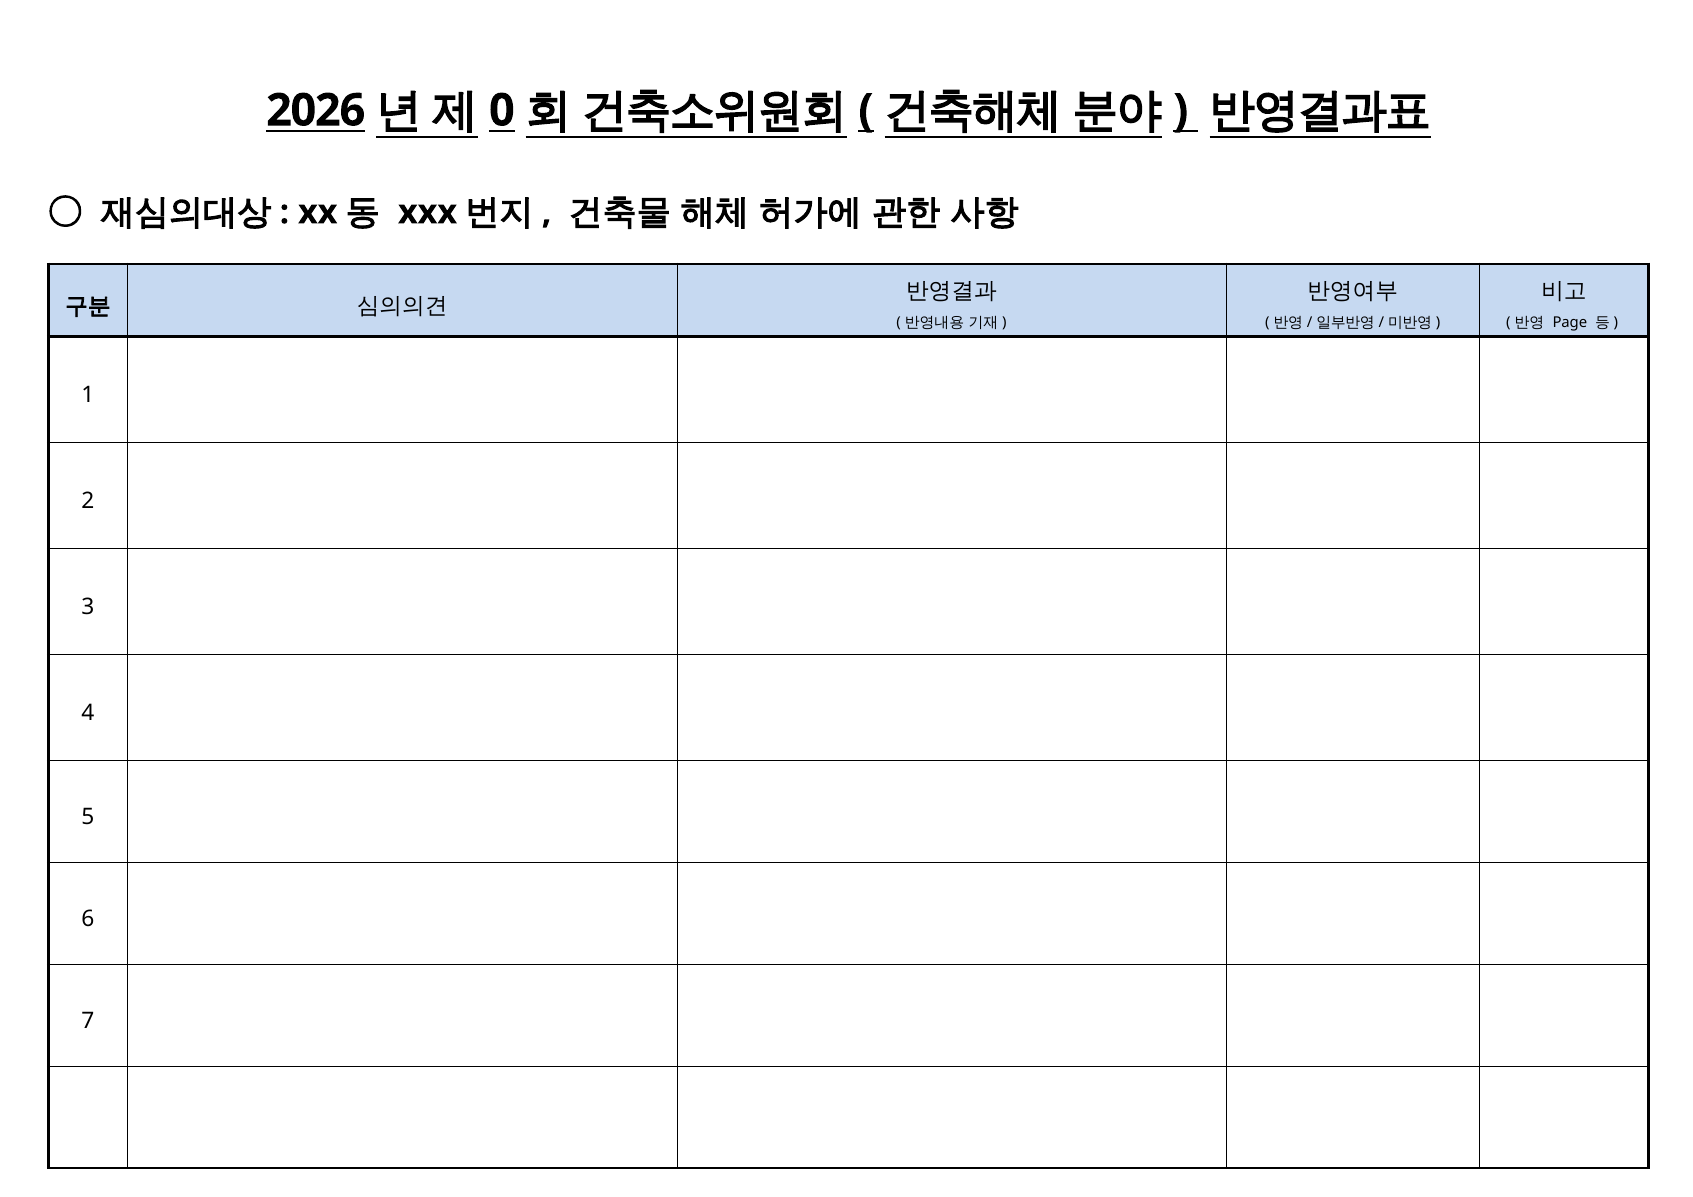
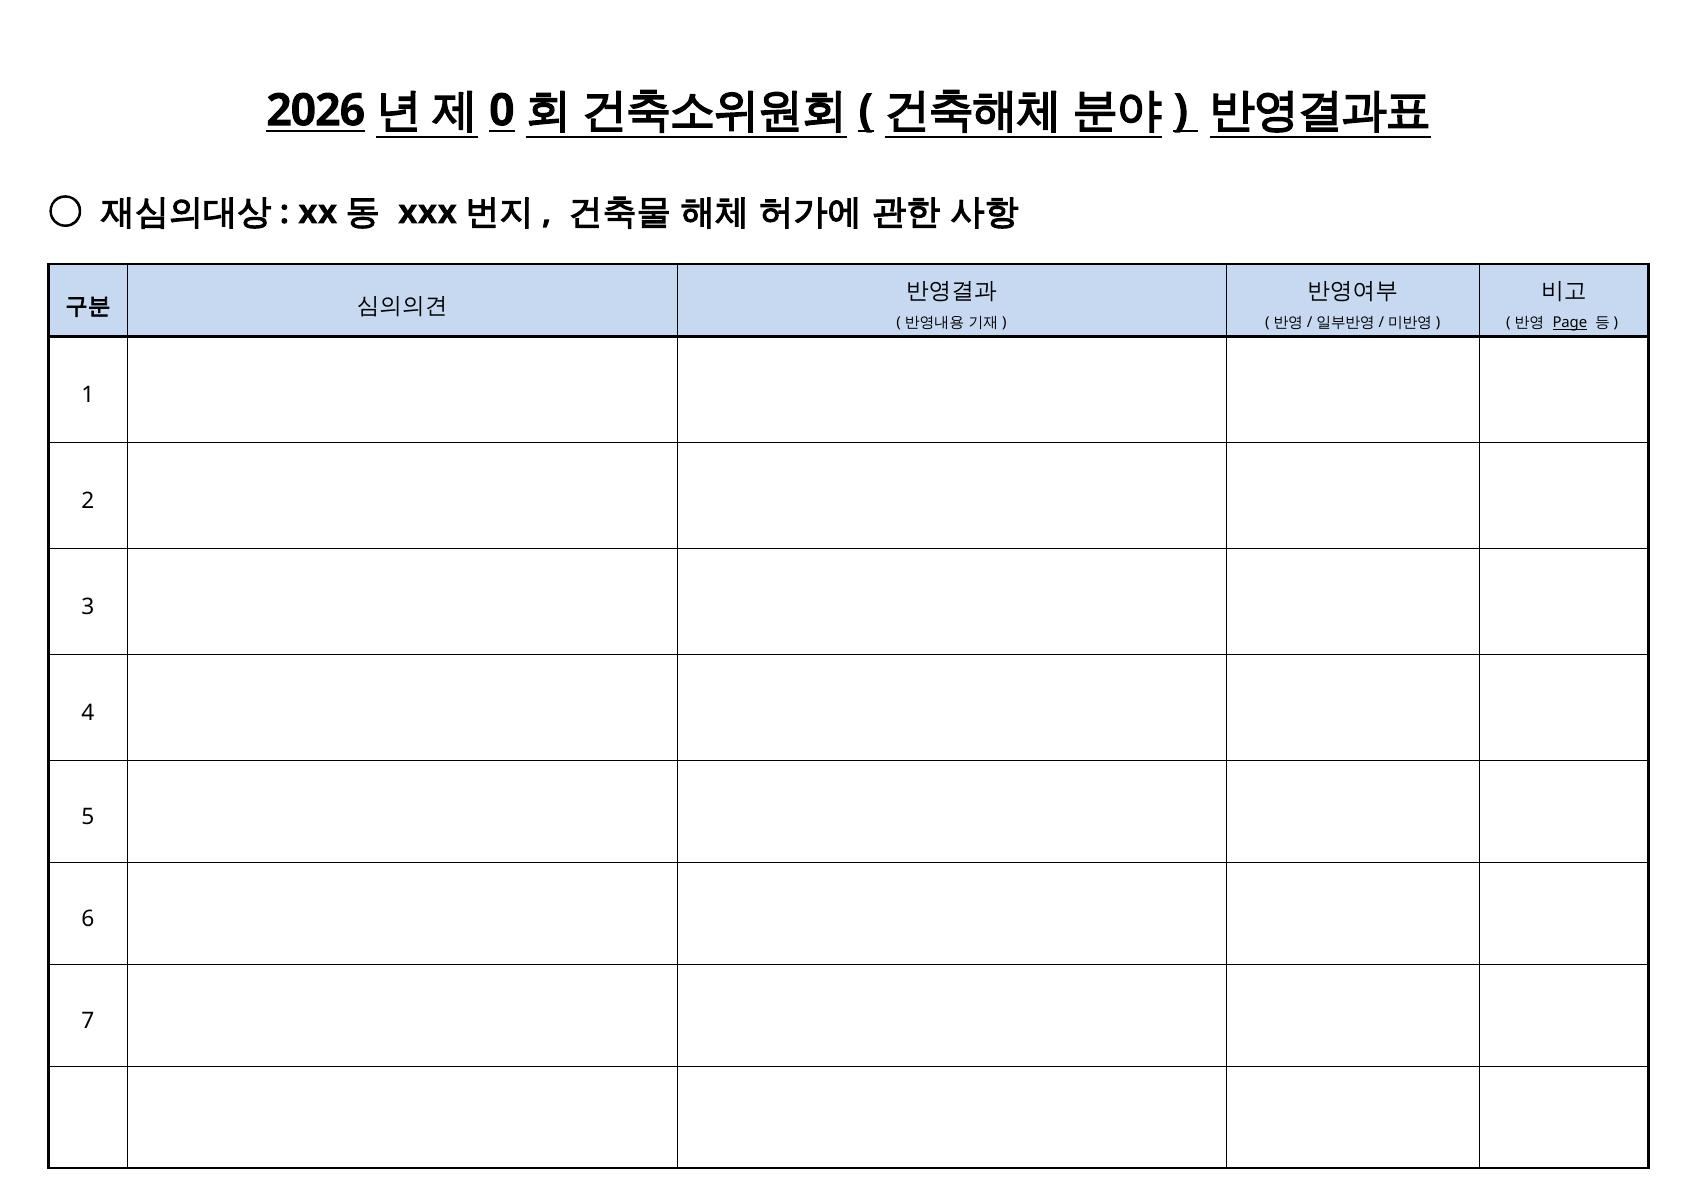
Page underline: none -> present (1570, 323)
